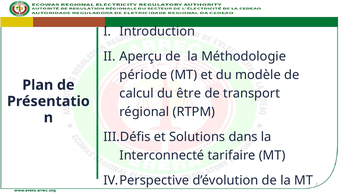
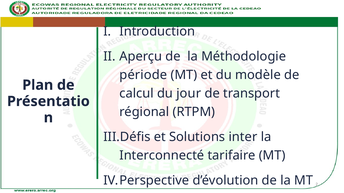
être: être -> jour (189, 94)
dans: dans -> inter (243, 137)
